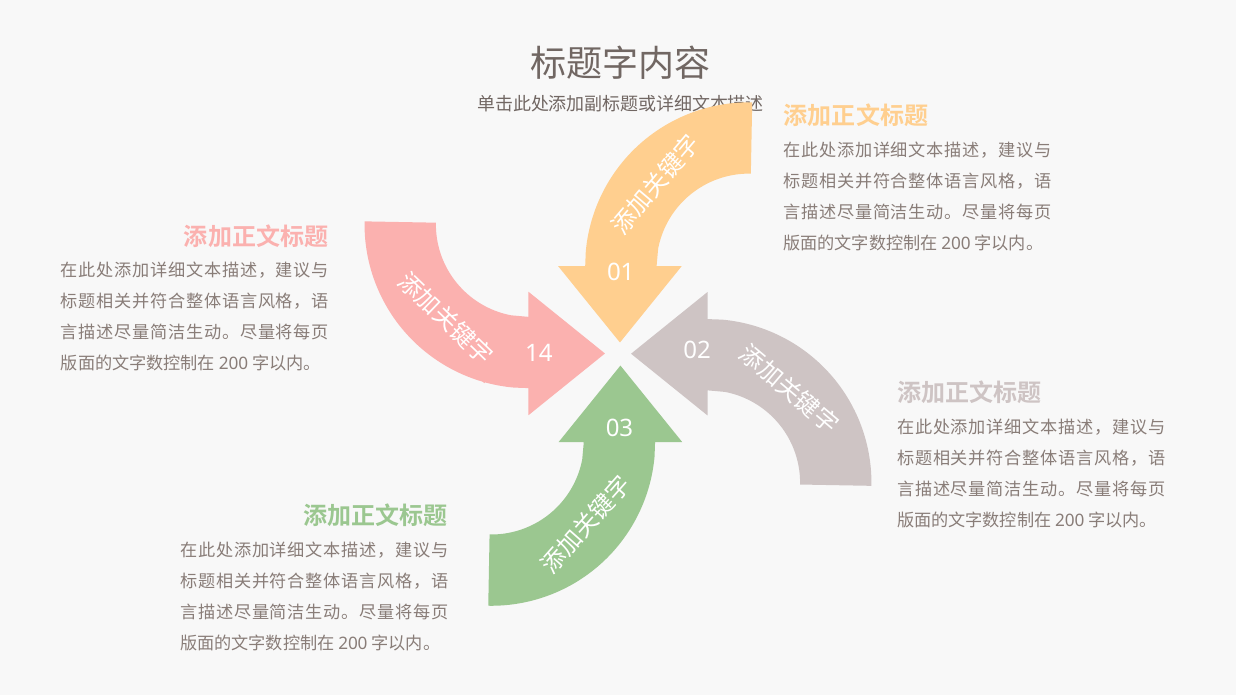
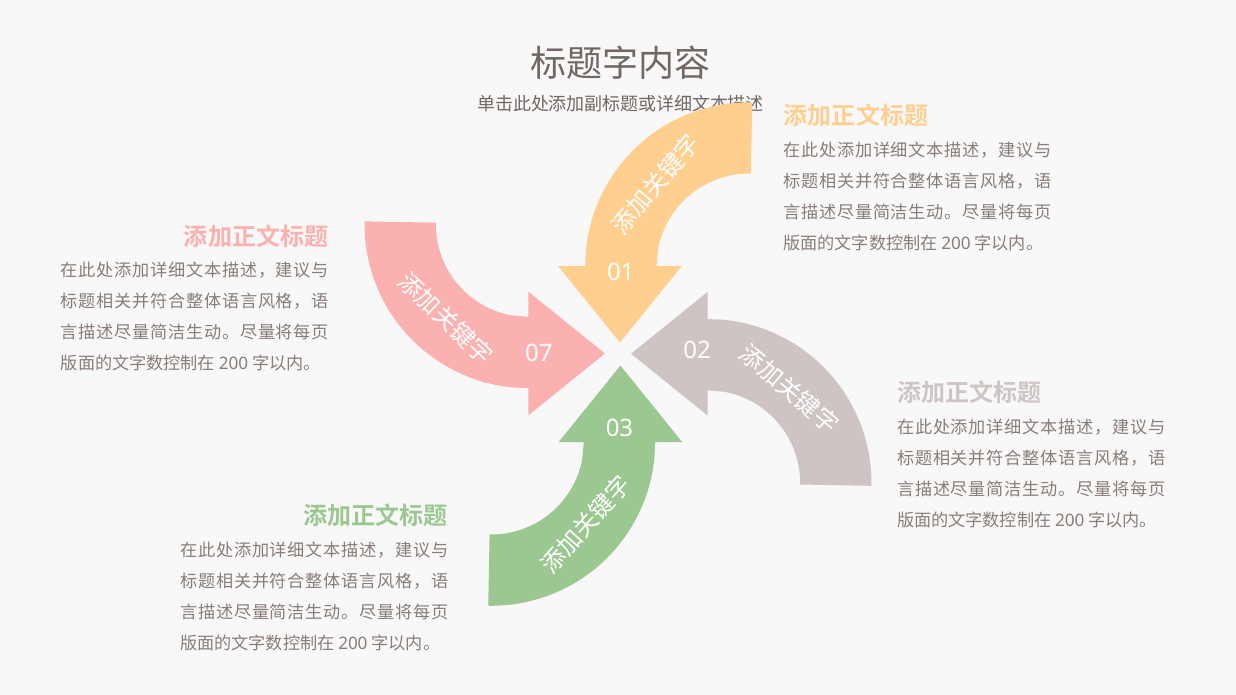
14: 14 -> 07 (539, 354)
